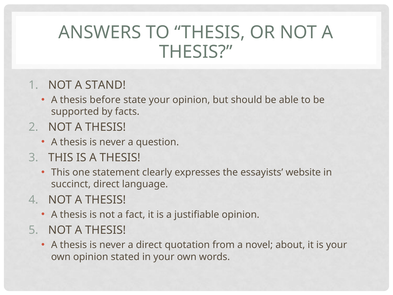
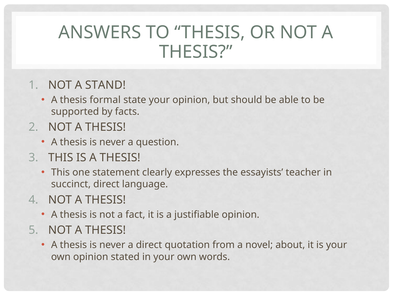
before: before -> formal (105, 100)
website: website -> teacher (303, 172)
